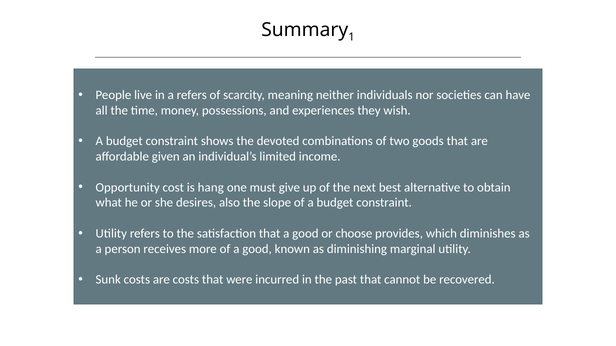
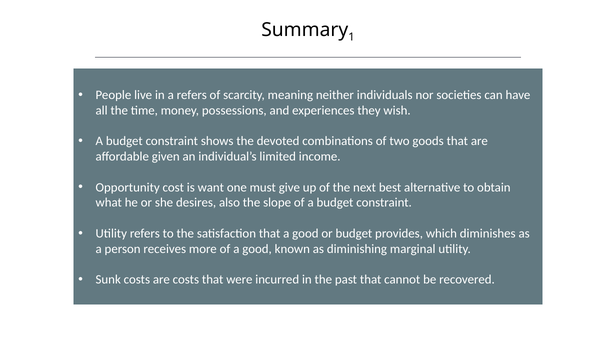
hang: hang -> want (211, 188)
or choose: choose -> budget (354, 234)
